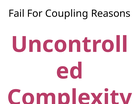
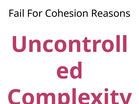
Coupling: Coupling -> Cohesion (67, 14)
